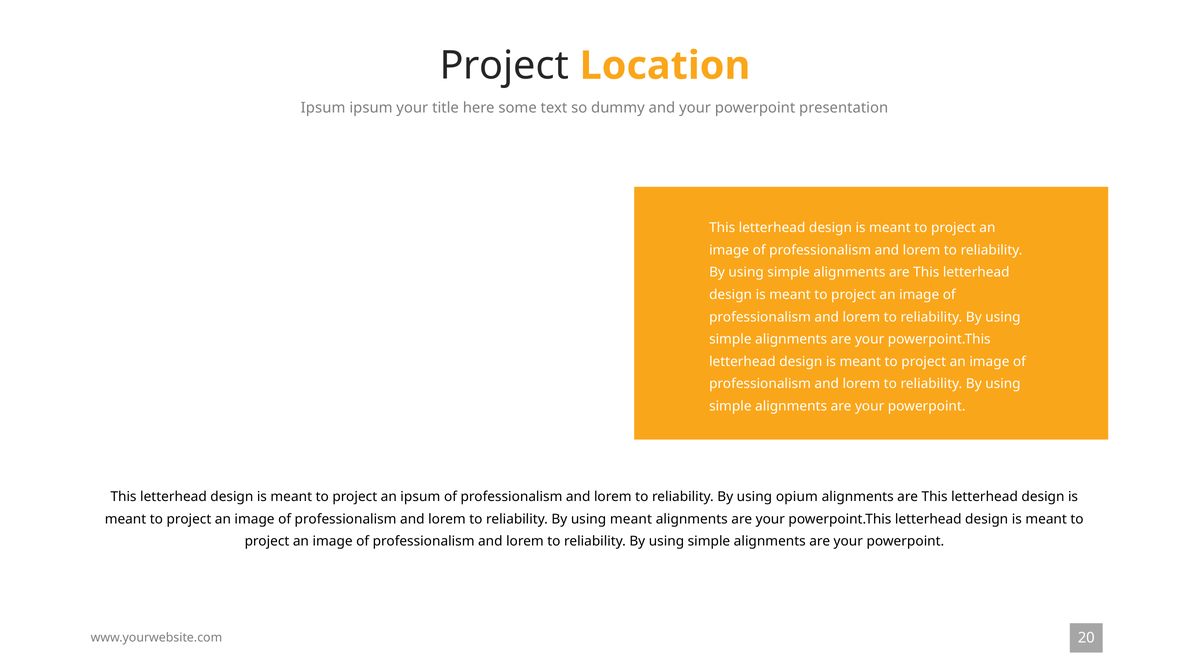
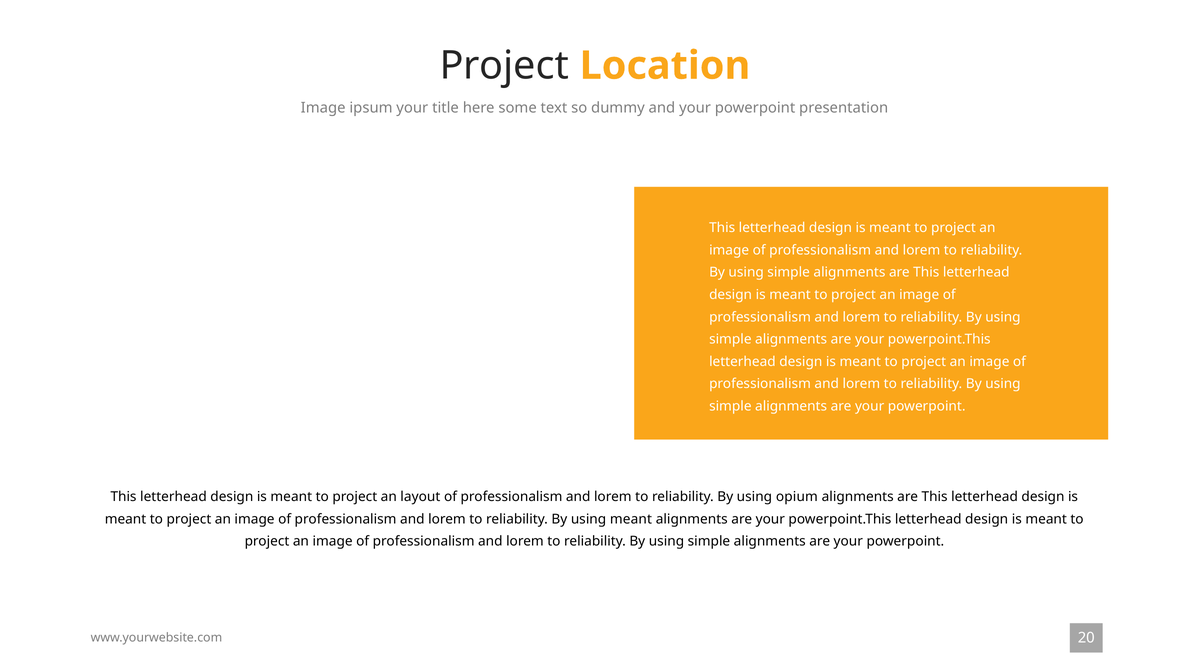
Ipsum: Ipsum -> Image (323, 108)
an ipsum: ipsum -> layout (420, 497)
